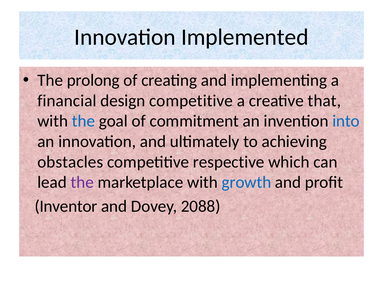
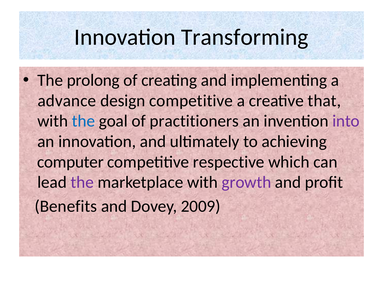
Implemented: Implemented -> Transforming (245, 37)
financial: financial -> advance (67, 101)
commitment: commitment -> practitioners (194, 121)
into colour: blue -> purple (346, 121)
obstacles: obstacles -> computer (70, 162)
growth colour: blue -> purple (246, 183)
Inventor: Inventor -> Benefits (66, 206)
2088: 2088 -> 2009 (201, 206)
